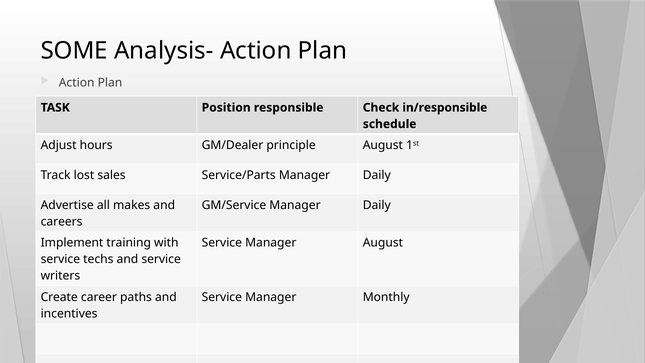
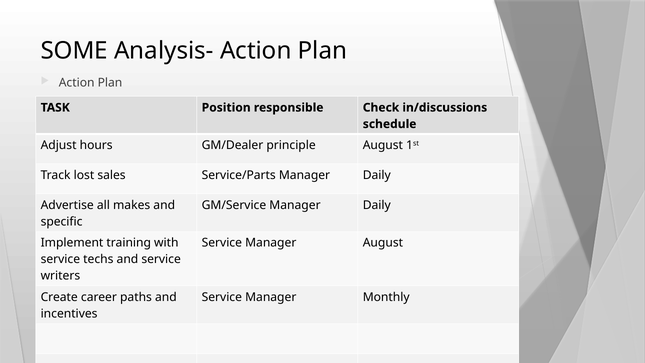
in/responsible: in/responsible -> in/discussions (445, 108)
careers: careers -> specific (62, 222)
